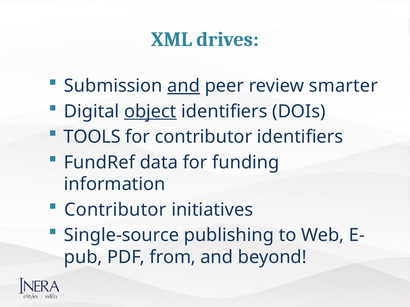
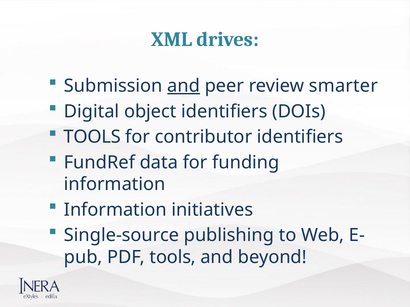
object underline: present -> none (150, 112)
Contributor: Contributor -> Information (115, 210)
PDF from: from -> tools (173, 257)
